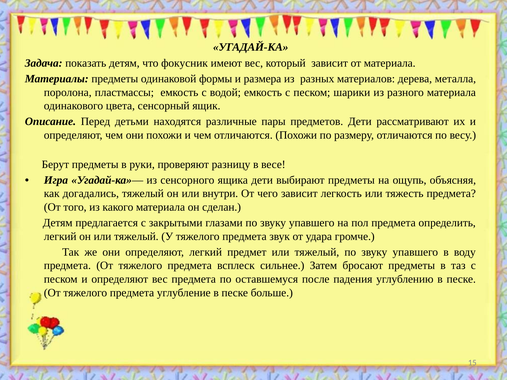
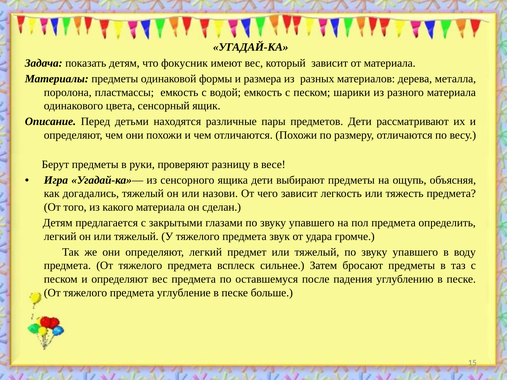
внутри: внутри -> назови (220, 194)
